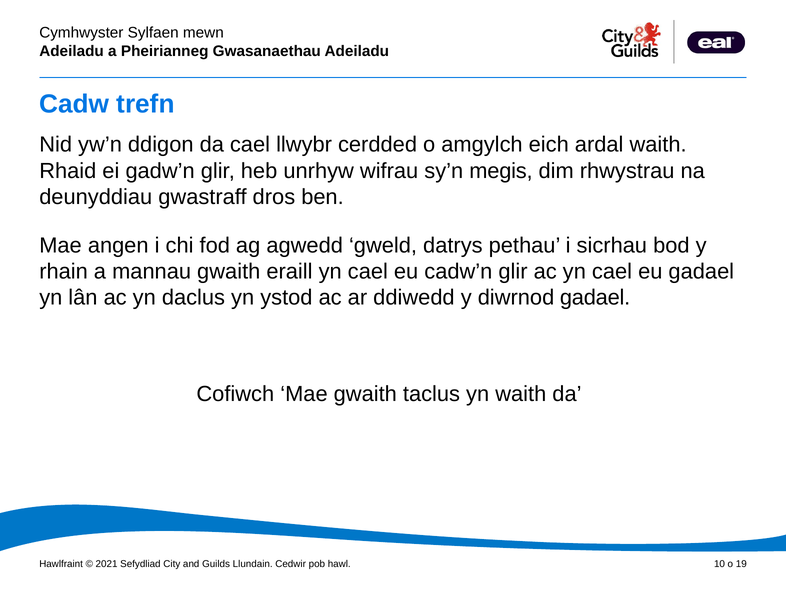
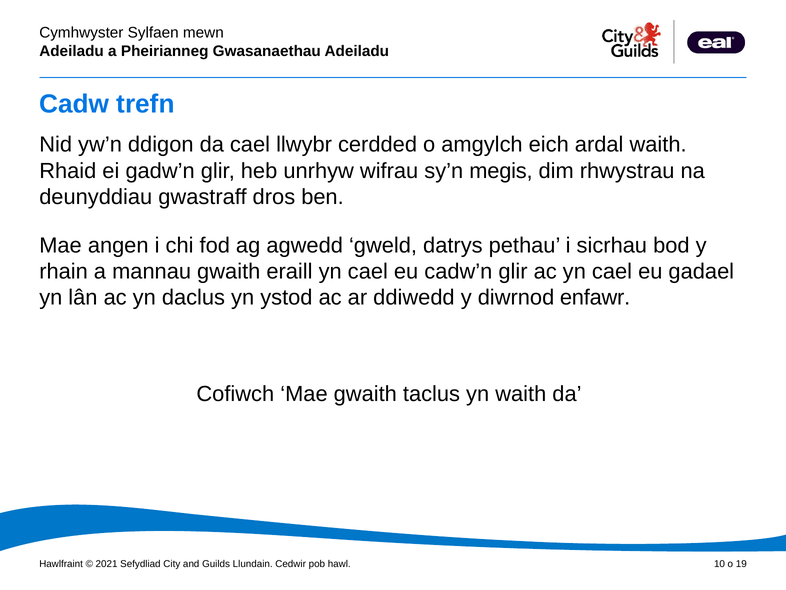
diwrnod gadael: gadael -> enfawr (595, 298)
